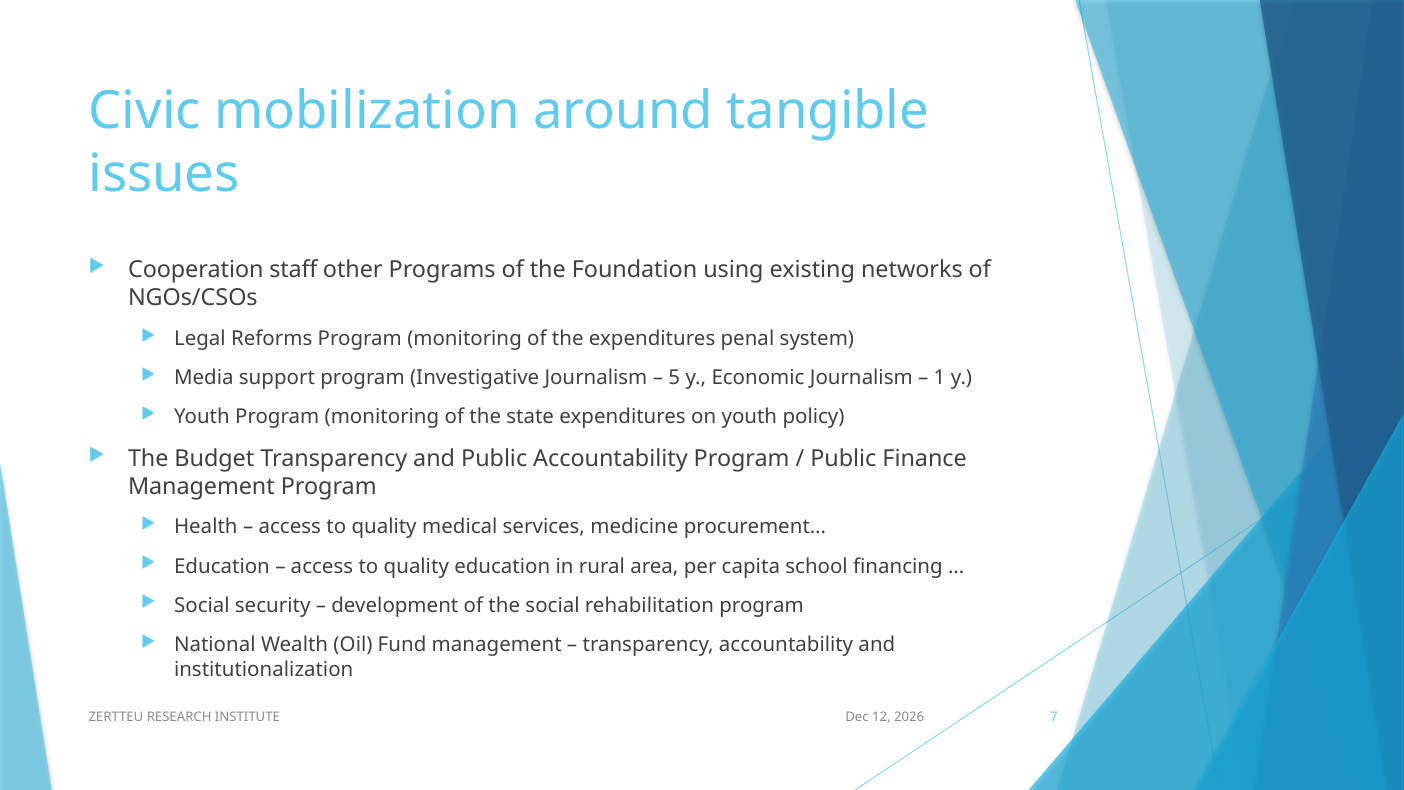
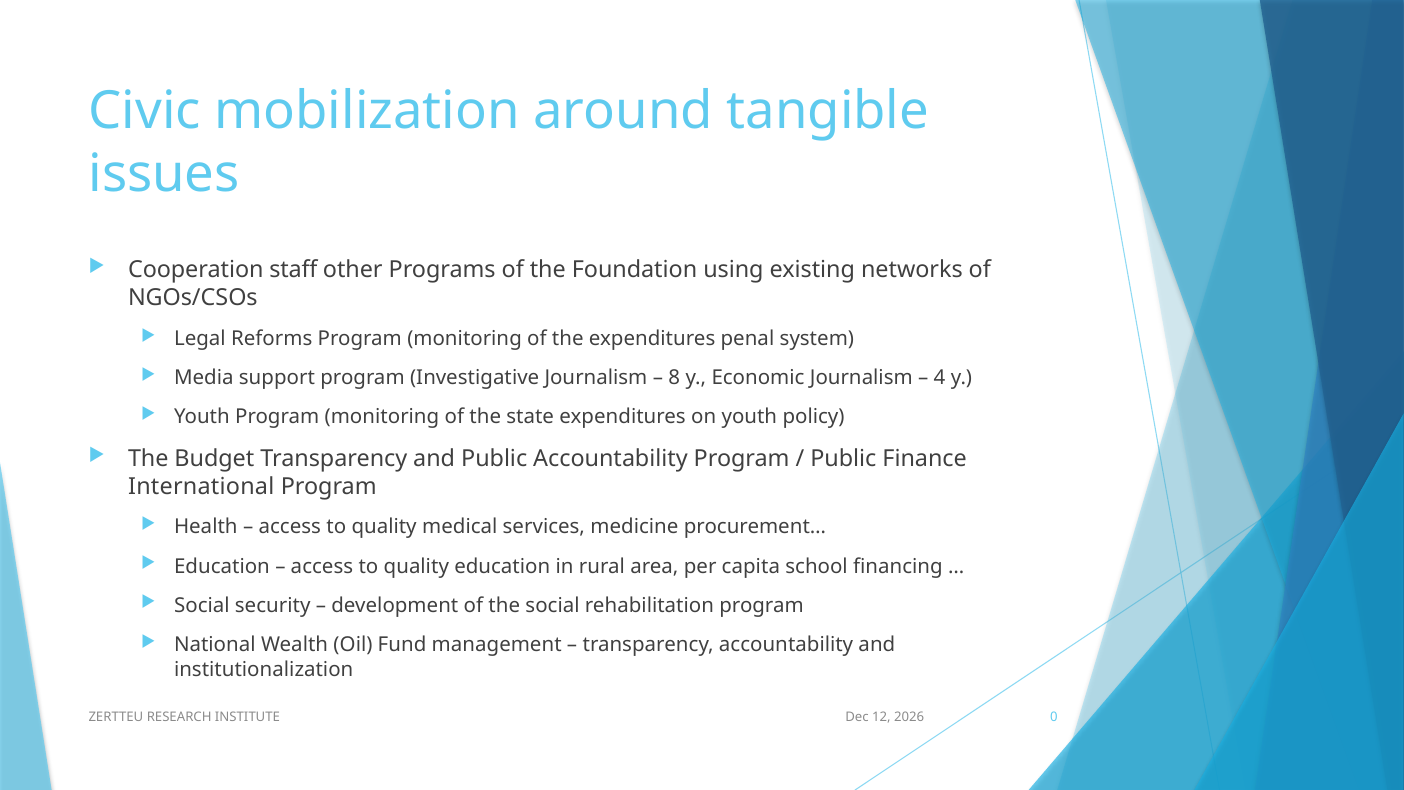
5: 5 -> 8 (674, 378)
1: 1 -> 4 (940, 378)
Management: Management -> International (201, 486)
7: 7 -> 0 (1054, 717)
